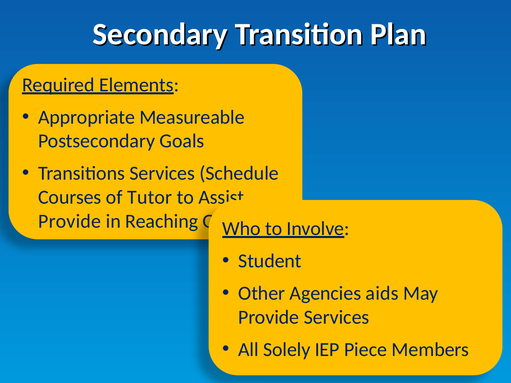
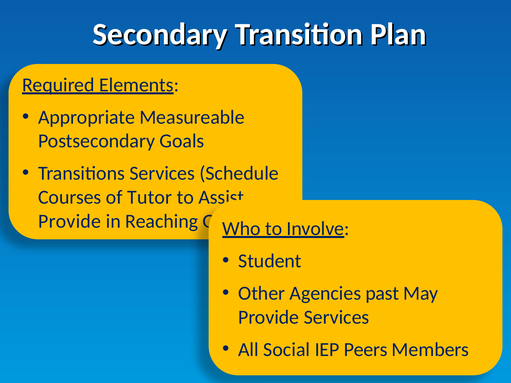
aids: aids -> past (382, 293)
Solely: Solely -> Social (287, 350)
Piece: Piece -> Peers (366, 350)
